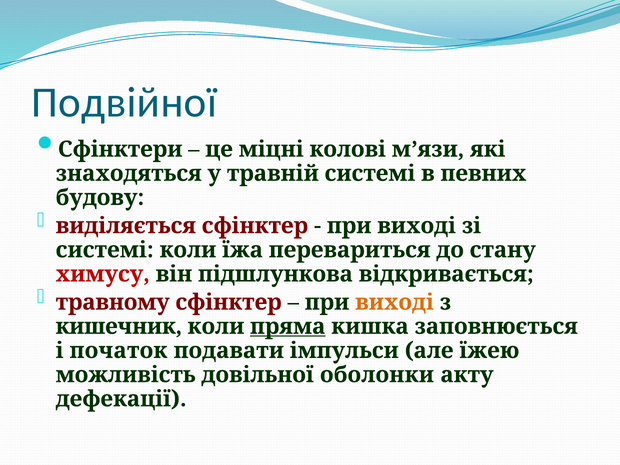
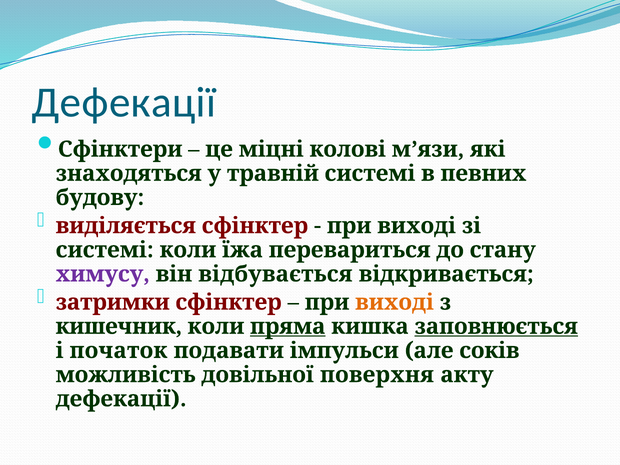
Подвійної: Подвійної -> Дефекації (124, 102)
химусу colour: red -> purple (103, 274)
підшлункова: підшлункова -> відбувається (275, 274)
травному: травному -> затримки (113, 302)
заповнюється underline: none -> present (496, 326)
їжею: їжею -> соків (489, 351)
оболонки: оболонки -> поверхня (377, 375)
